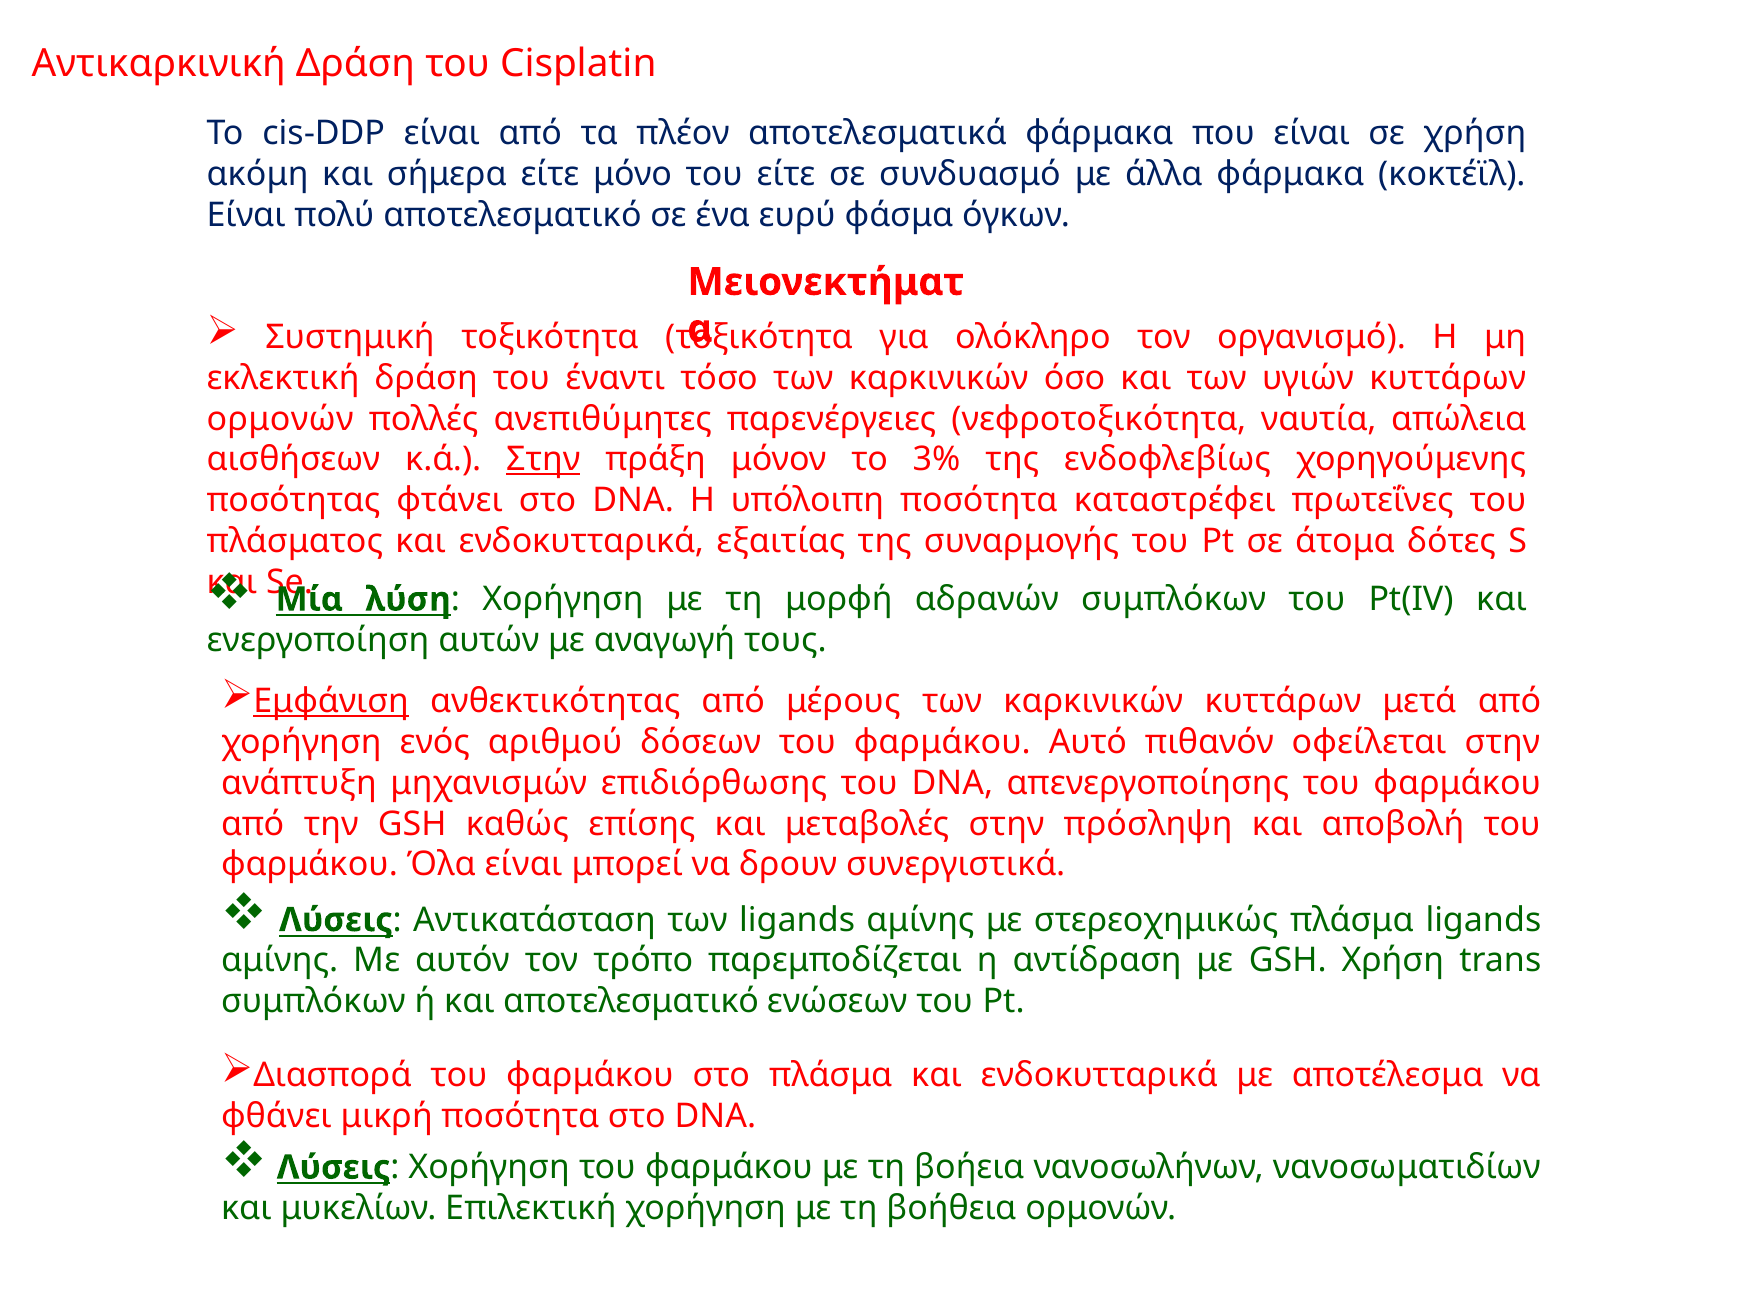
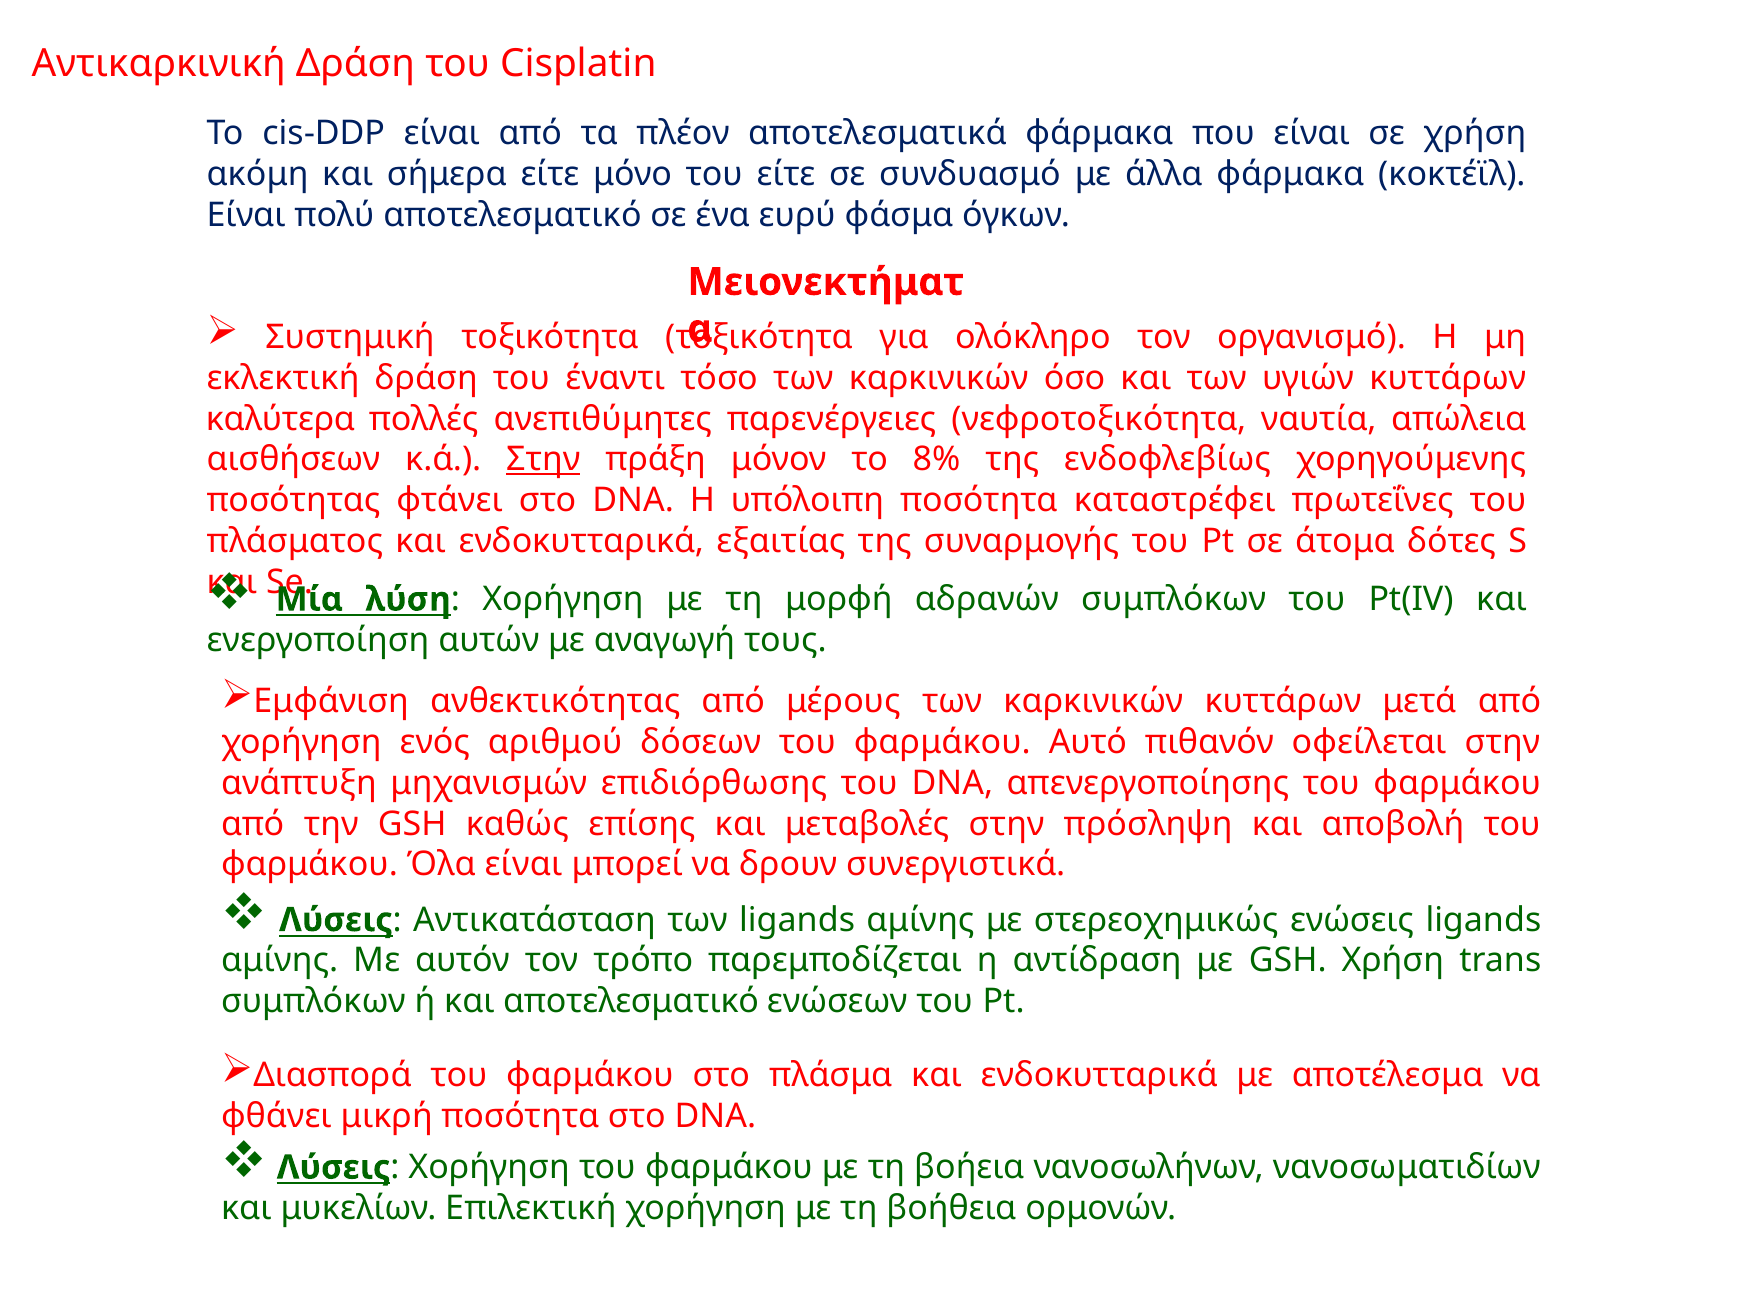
ορμονών: ορμονών -> καλύτερα (281, 419)
3%: 3% -> 8% (937, 460)
Εμφάνιση underline: present -> none (331, 701)
στερεοχημικώς πλάσμα: πλάσμα -> ενώσεις (1352, 920)
